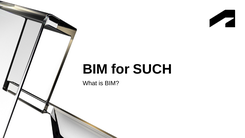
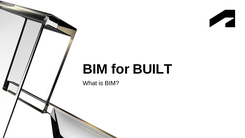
SUCH: SUCH -> BUILT (152, 69)
